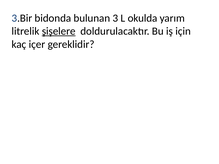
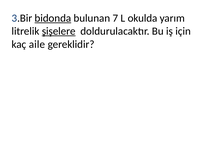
bidonda underline: none -> present (53, 18)
3: 3 -> 7 (115, 18)
içer: içer -> aile (37, 44)
